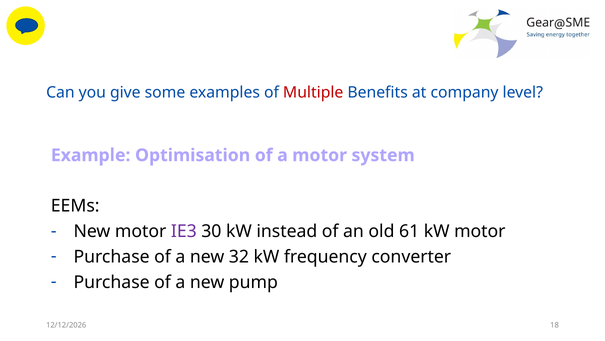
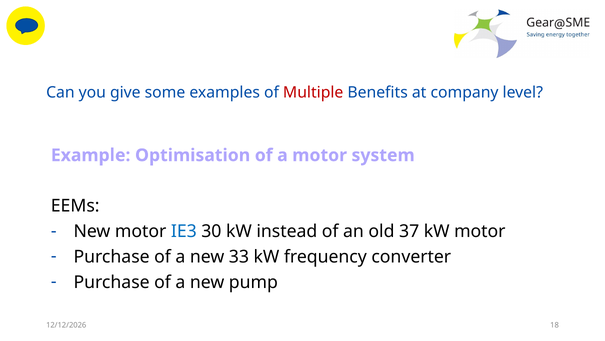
IE3 colour: purple -> blue (184, 231)
61: 61 -> 37 (409, 231)
32: 32 -> 33 (239, 256)
